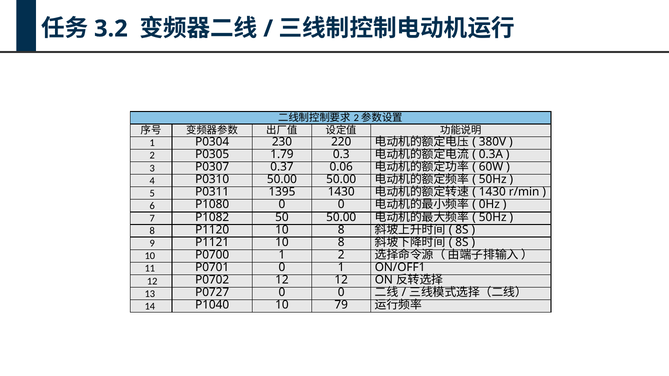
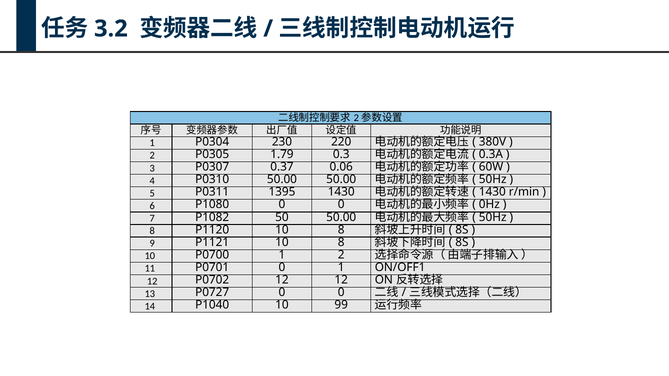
79: 79 -> 99 (341, 305)
